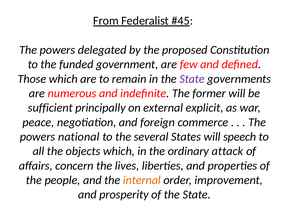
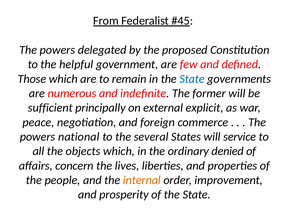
funded: funded -> helpful (76, 64)
State colour: purple -> blue (192, 79)
speech: speech -> service (240, 137)
attack: attack -> denied (228, 151)
